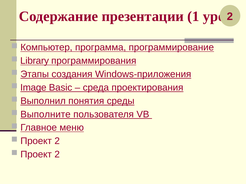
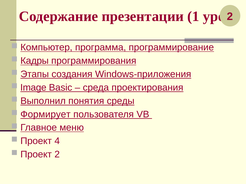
Library: Library -> Кадры (35, 61)
Выполните: Выполните -> Формирует (46, 115)
2: 2 -> 4 (57, 141)
